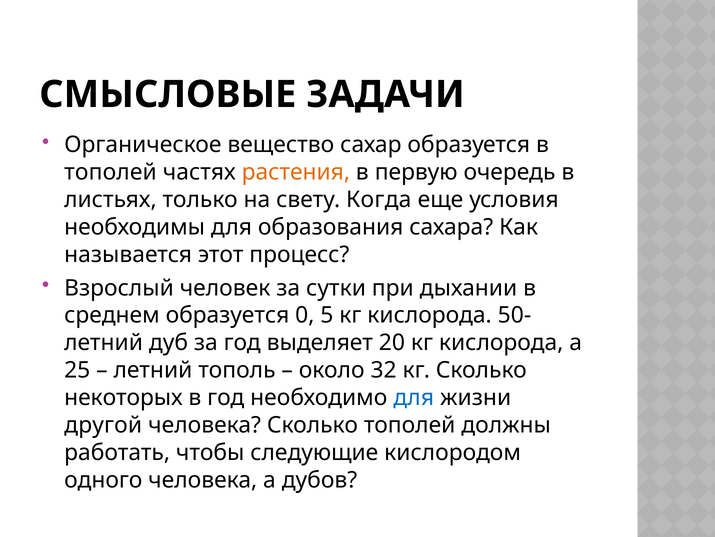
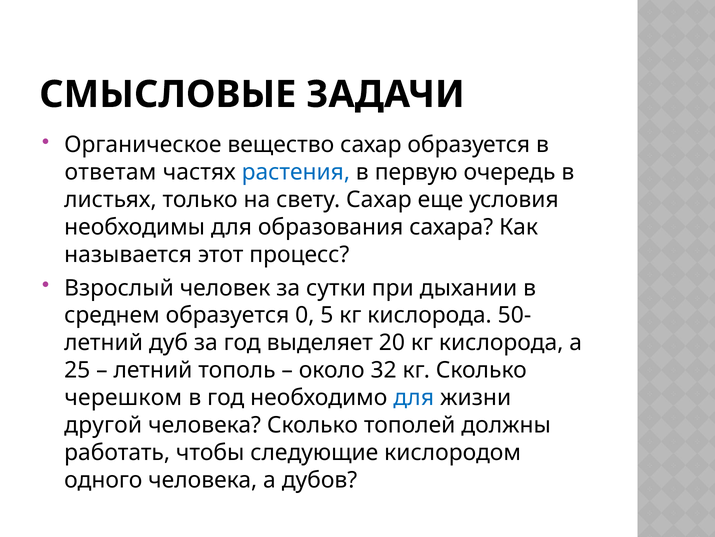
тополей: тополей -> ответам (110, 172)
растения colour: orange -> blue (296, 172)
свету Когда: Когда -> Сахар (379, 199)
некоторых: некоторых -> черешком (123, 397)
